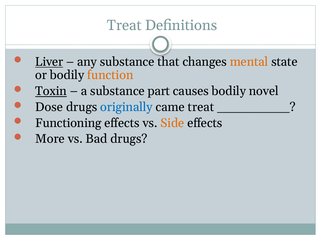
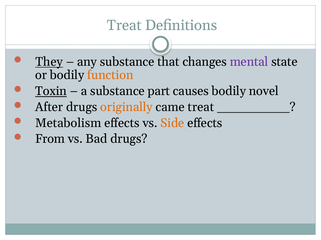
Liver: Liver -> They (49, 62)
mental colour: orange -> purple (249, 62)
Dose: Dose -> After (49, 107)
originally colour: blue -> orange (126, 107)
Functioning: Functioning -> Metabolism (68, 123)
More: More -> From (50, 139)
